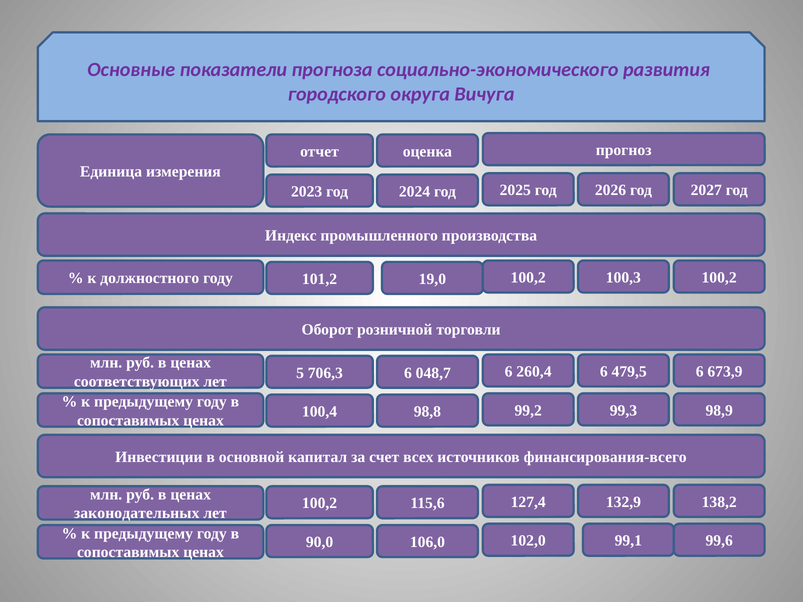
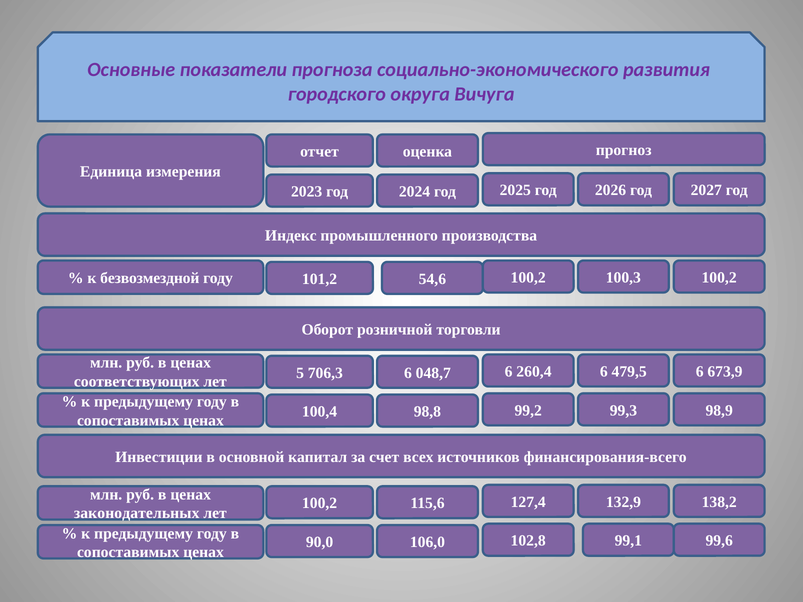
должностного: должностного -> безвозмездной (150, 278)
19,0: 19,0 -> 54,6 (432, 279)
102,0: 102,0 -> 102,8 (528, 541)
